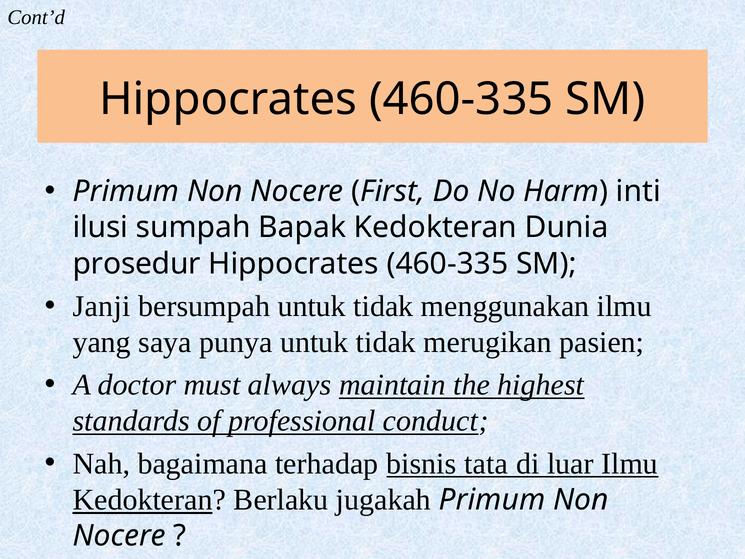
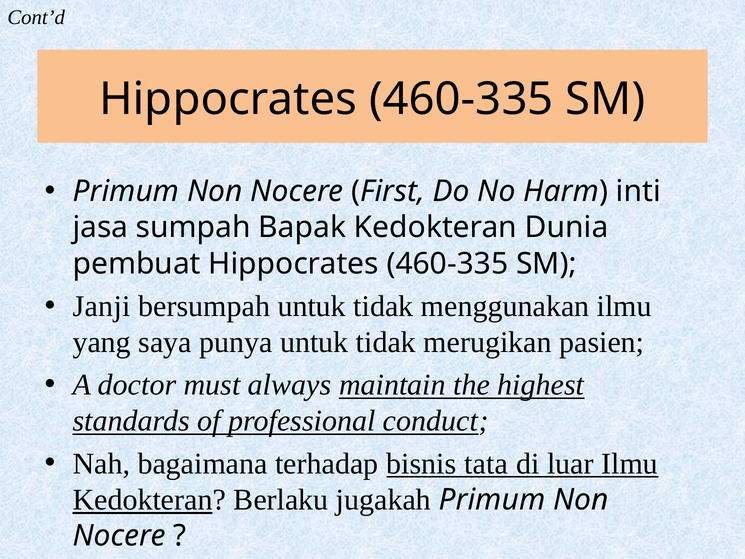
ilusi: ilusi -> jasa (100, 227)
prosedur: prosedur -> pembuat (137, 263)
